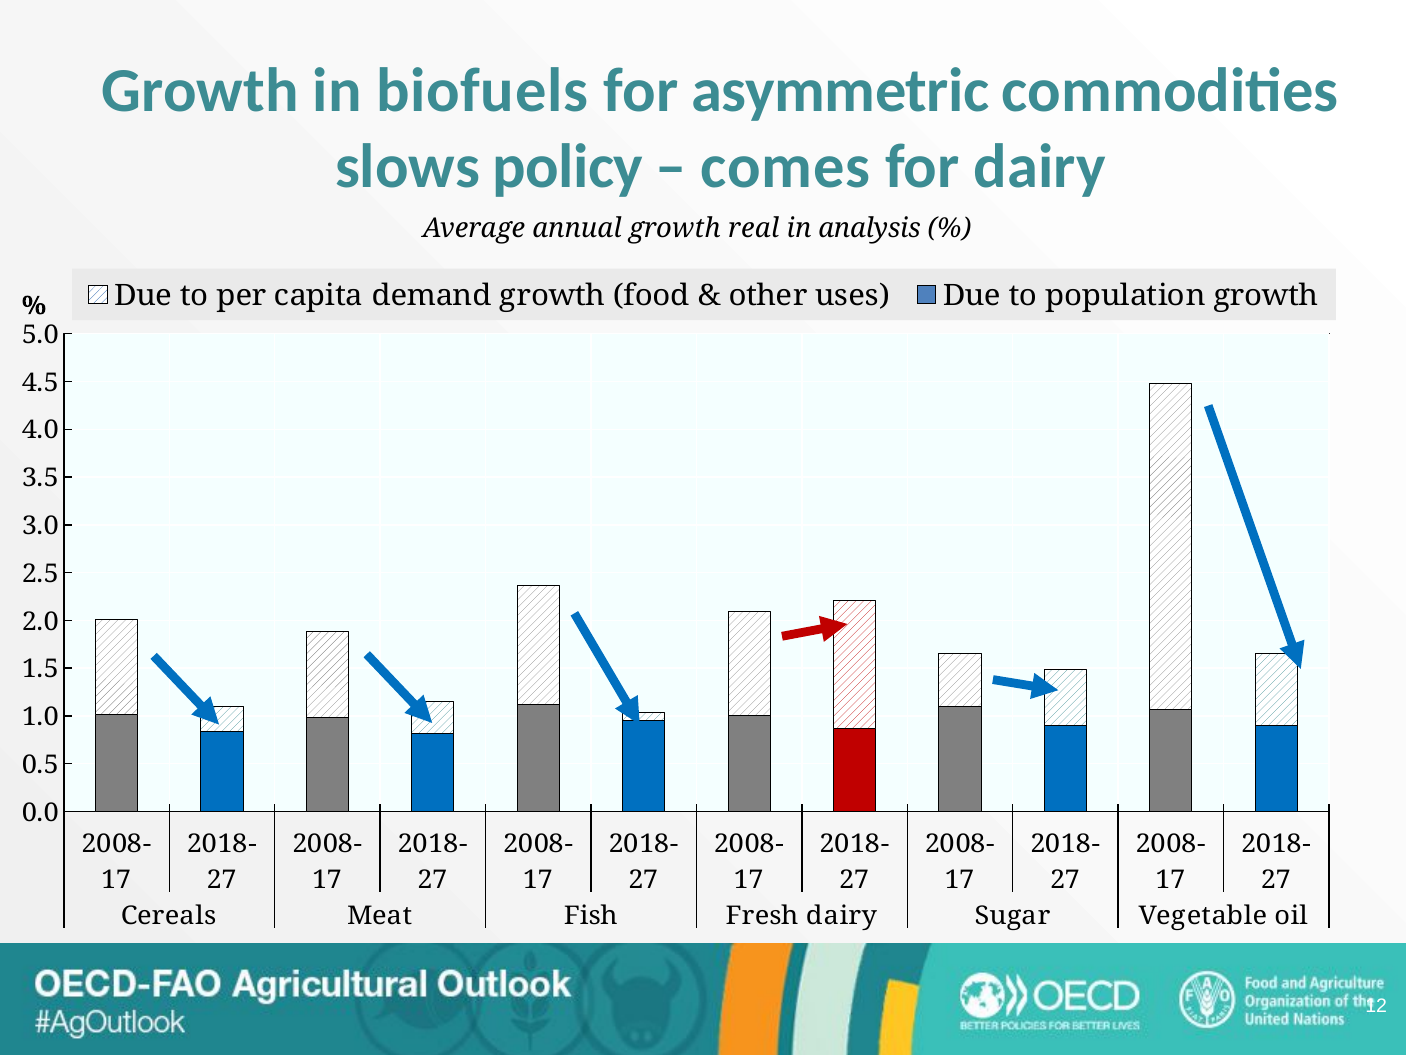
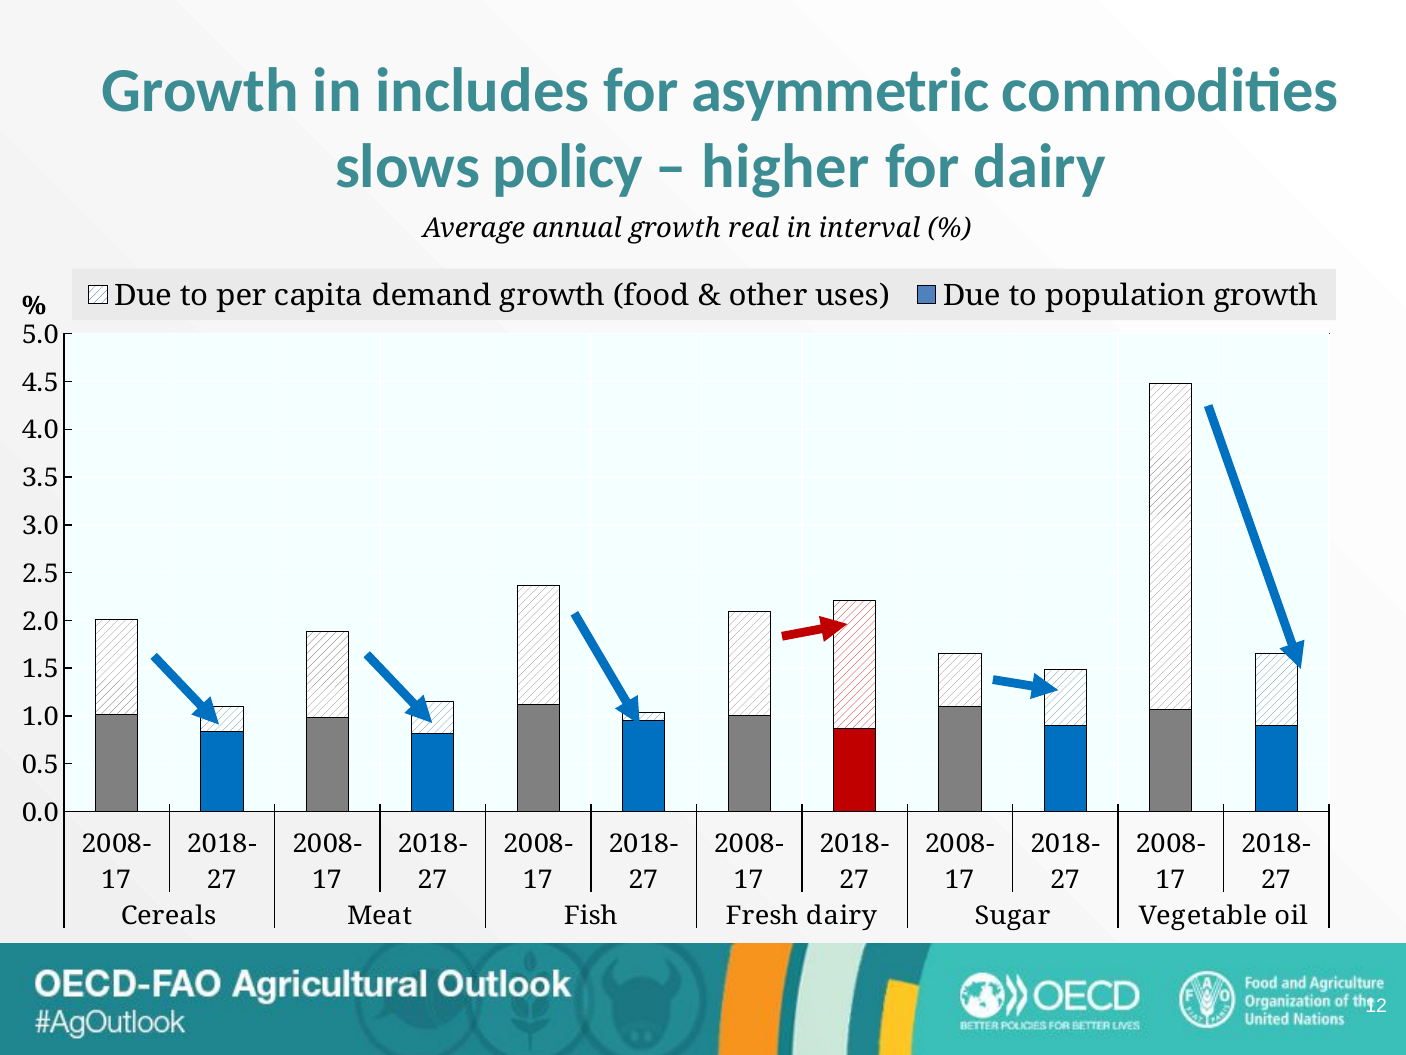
biofuels: biofuels -> includes (482, 91)
comes: comes -> higher (786, 166)
analysis: analysis -> interval (869, 228)
